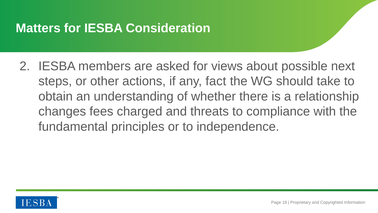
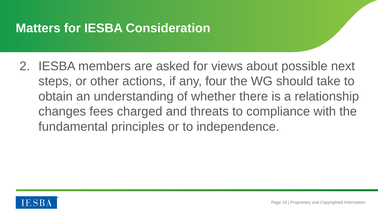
fact: fact -> four (216, 81)
